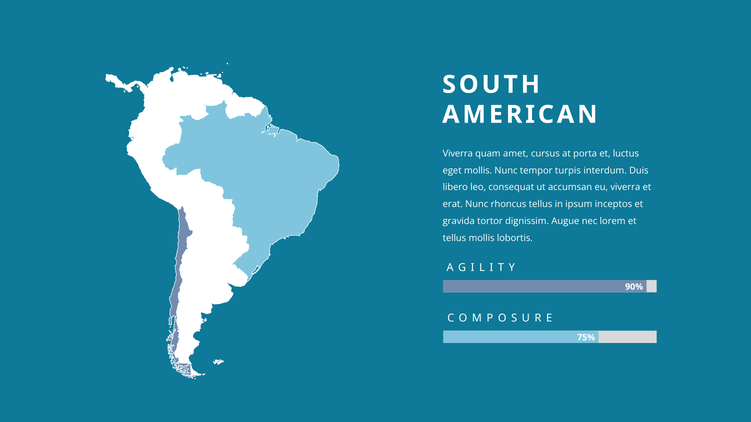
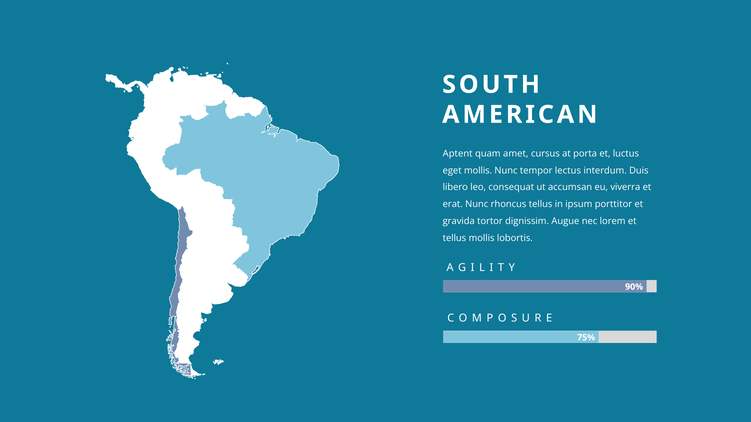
Viverra: Viverra -> Aptent (458, 154)
turpis: turpis -> lectus (568, 171)
inceptos: inceptos -> porttitor (613, 204)
